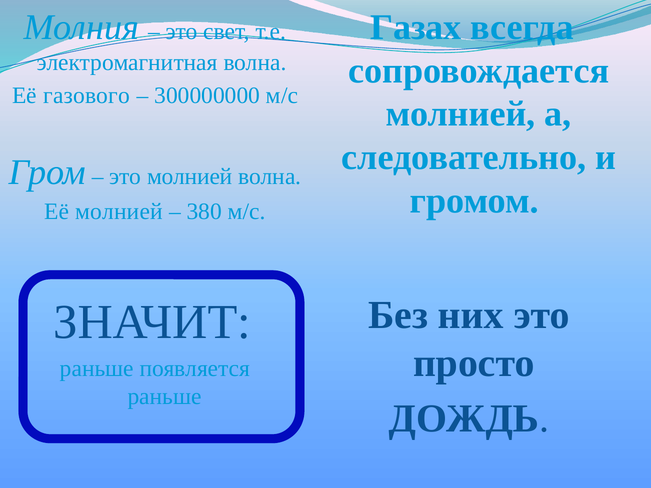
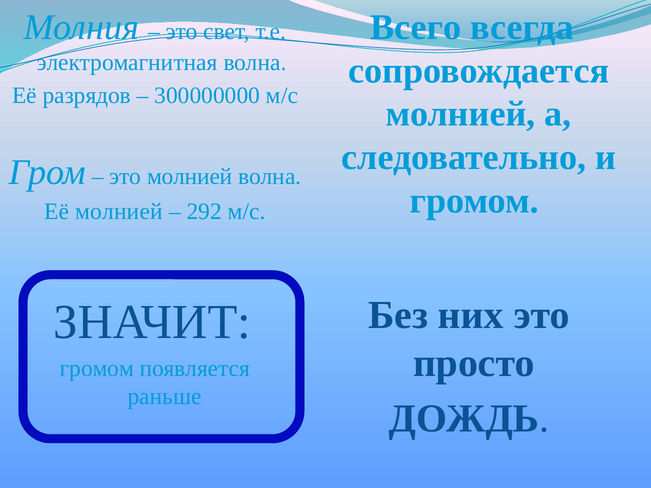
Газах: Газах -> Всего (416, 27)
газового: газового -> разрядов (87, 95)
380: 380 -> 292 (204, 212)
раньше: раньше -> громом (97, 368)
